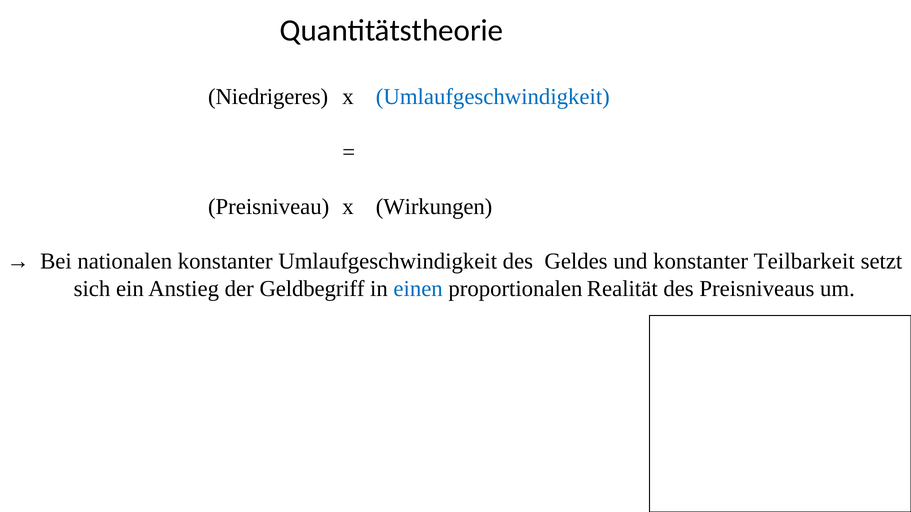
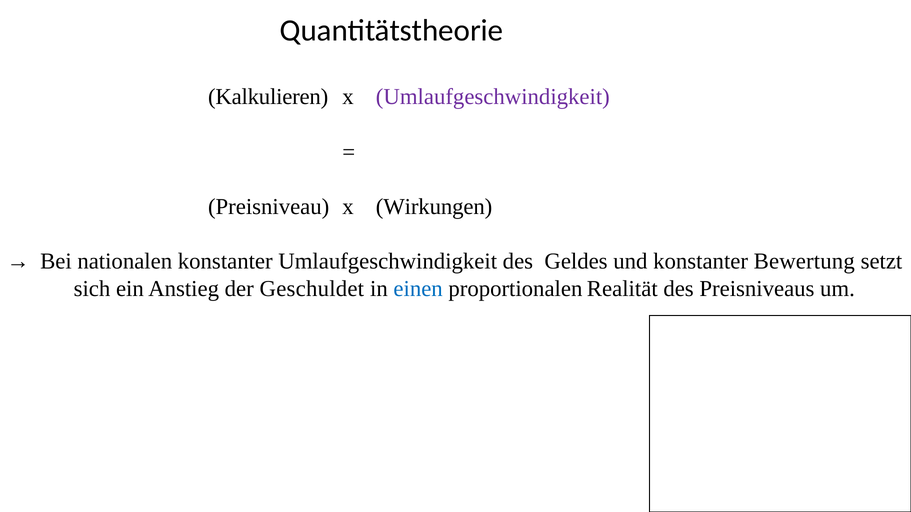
Niedrigeres: Niedrigeres -> Kalkulieren (268, 97)
Umlaufgeschwindigkeit colour: blue -> purple (493, 97)
Teilbarkeit: Teilbarkeit -> Bewertung (804, 262)
Geldbegriff: Geldbegriff -> Geschuldet (312, 289)
